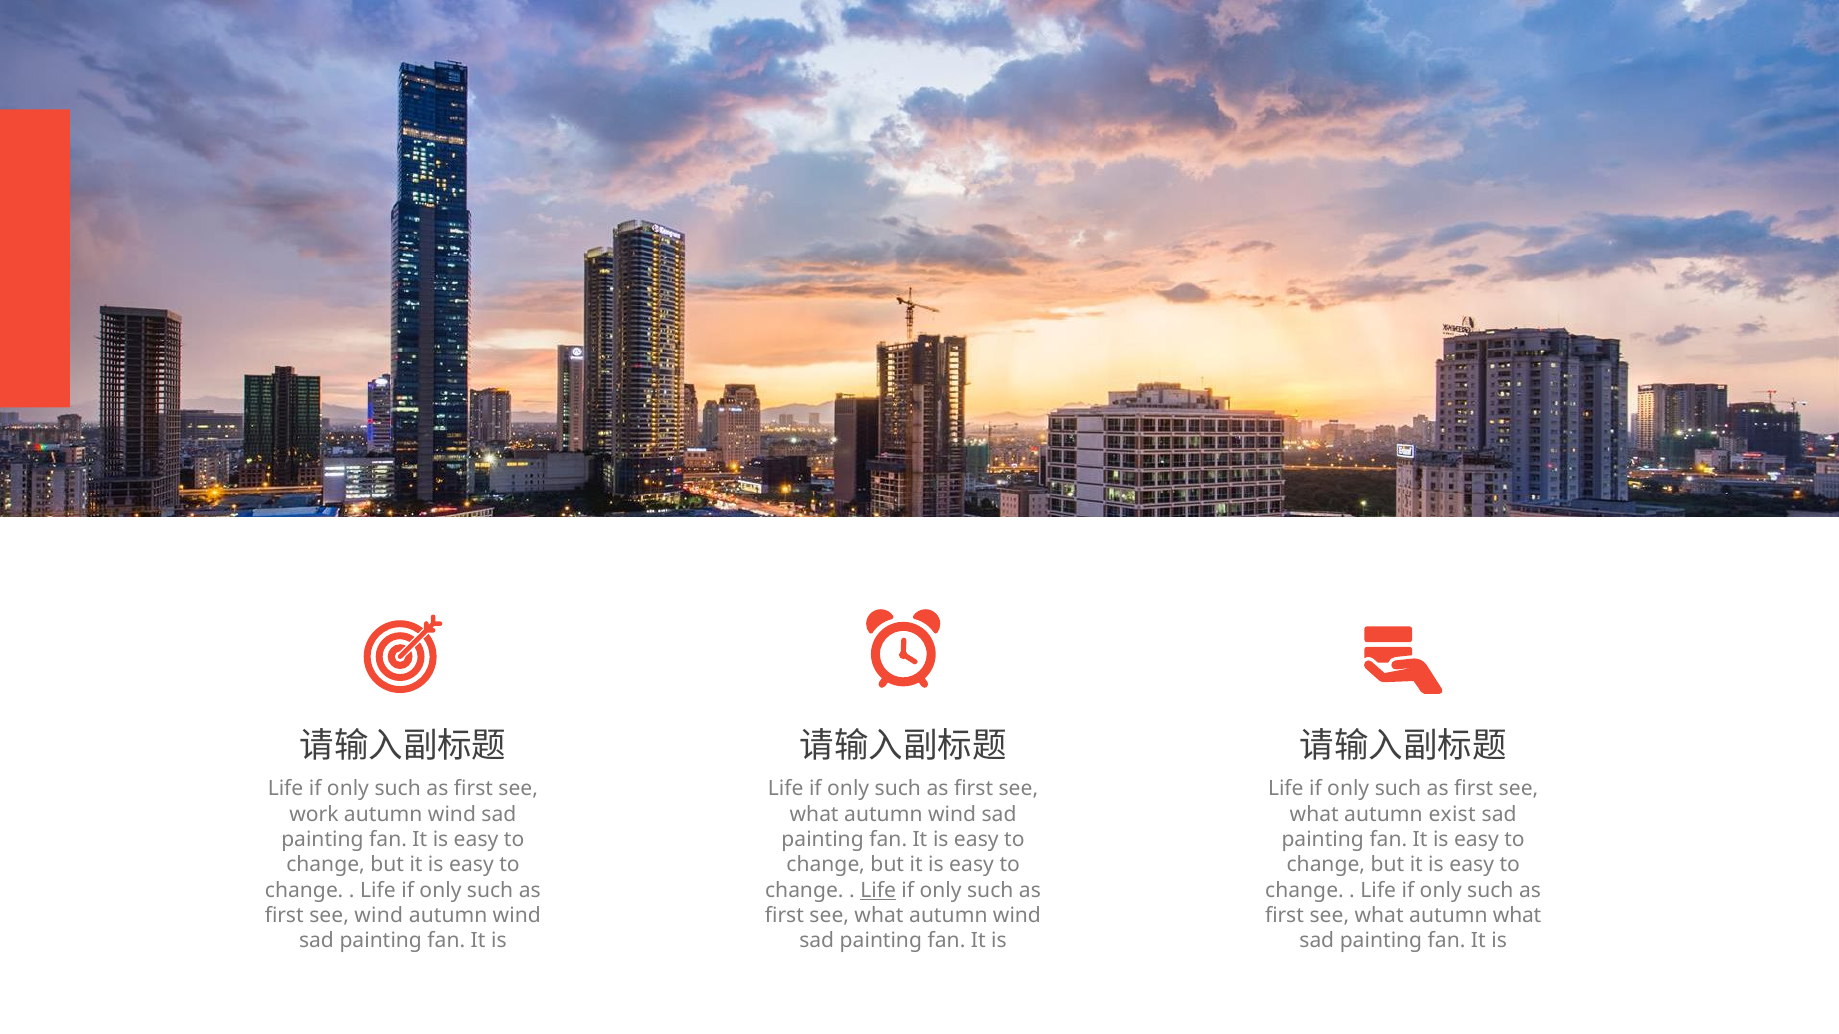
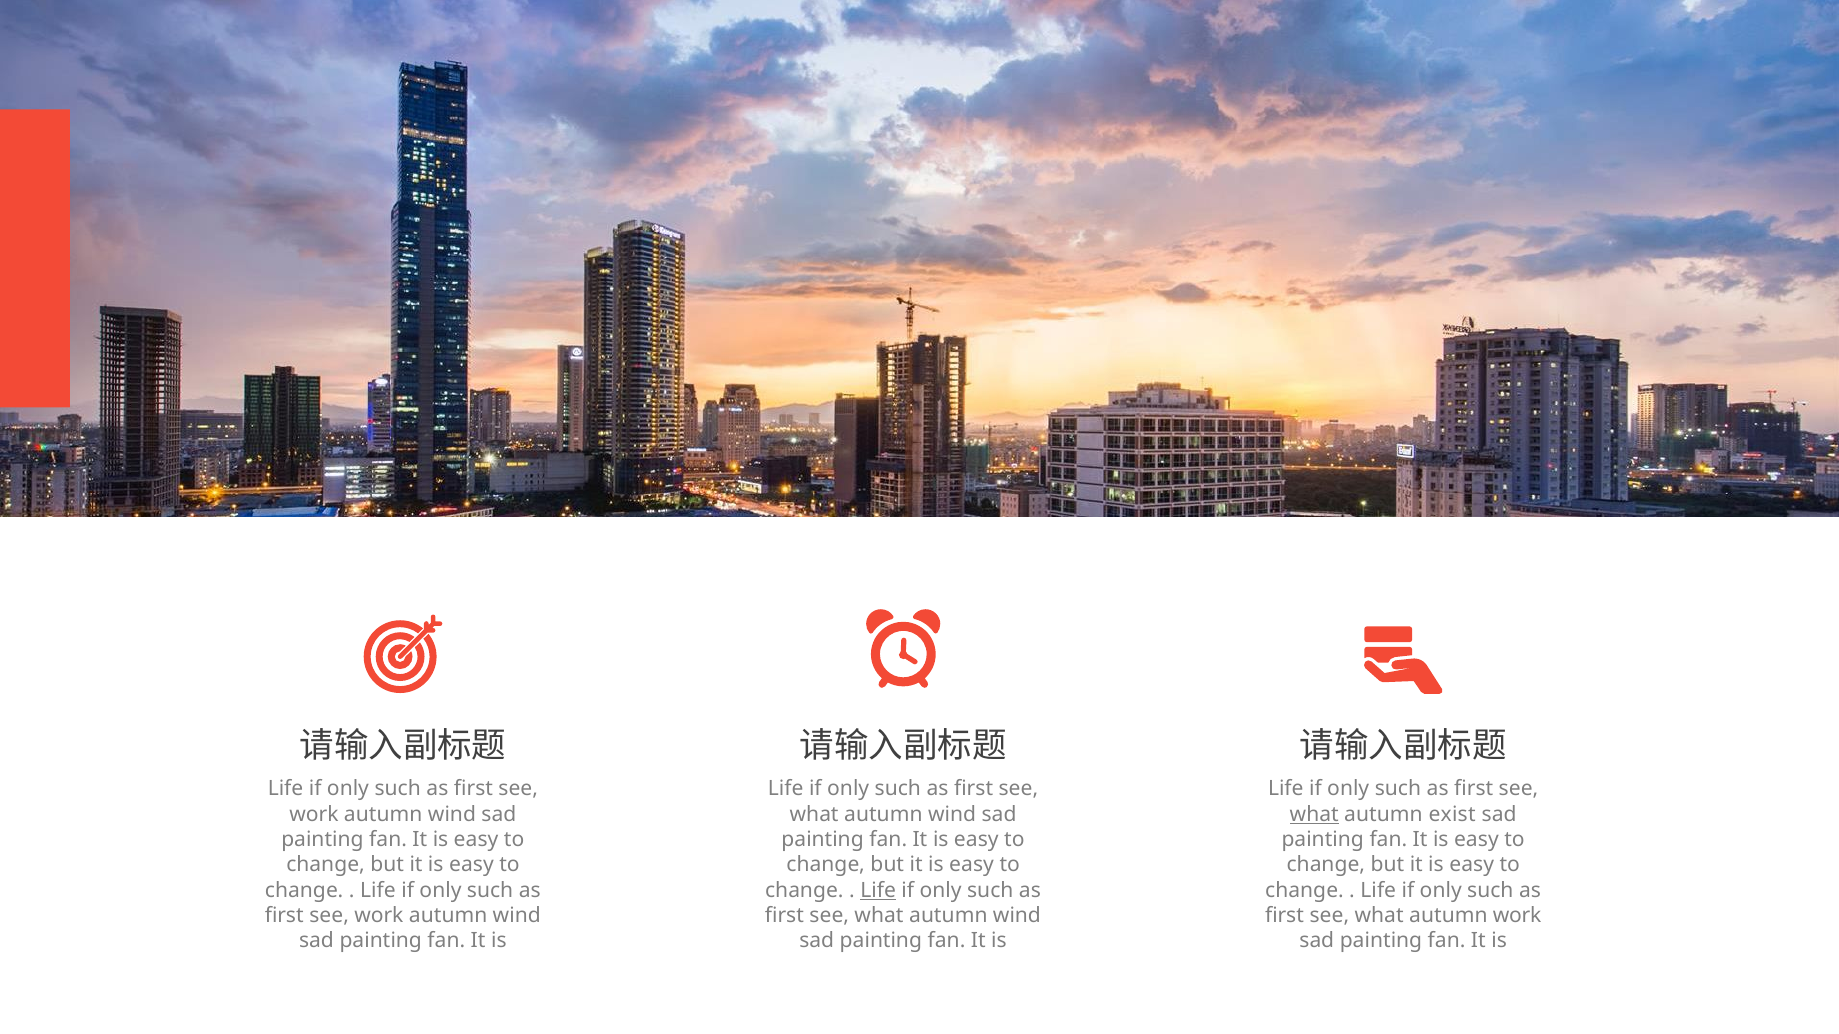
what underline: none -> present (1314, 815)
wind: wind -> work (379, 916)
autumn what: what -> work (1517, 916)
